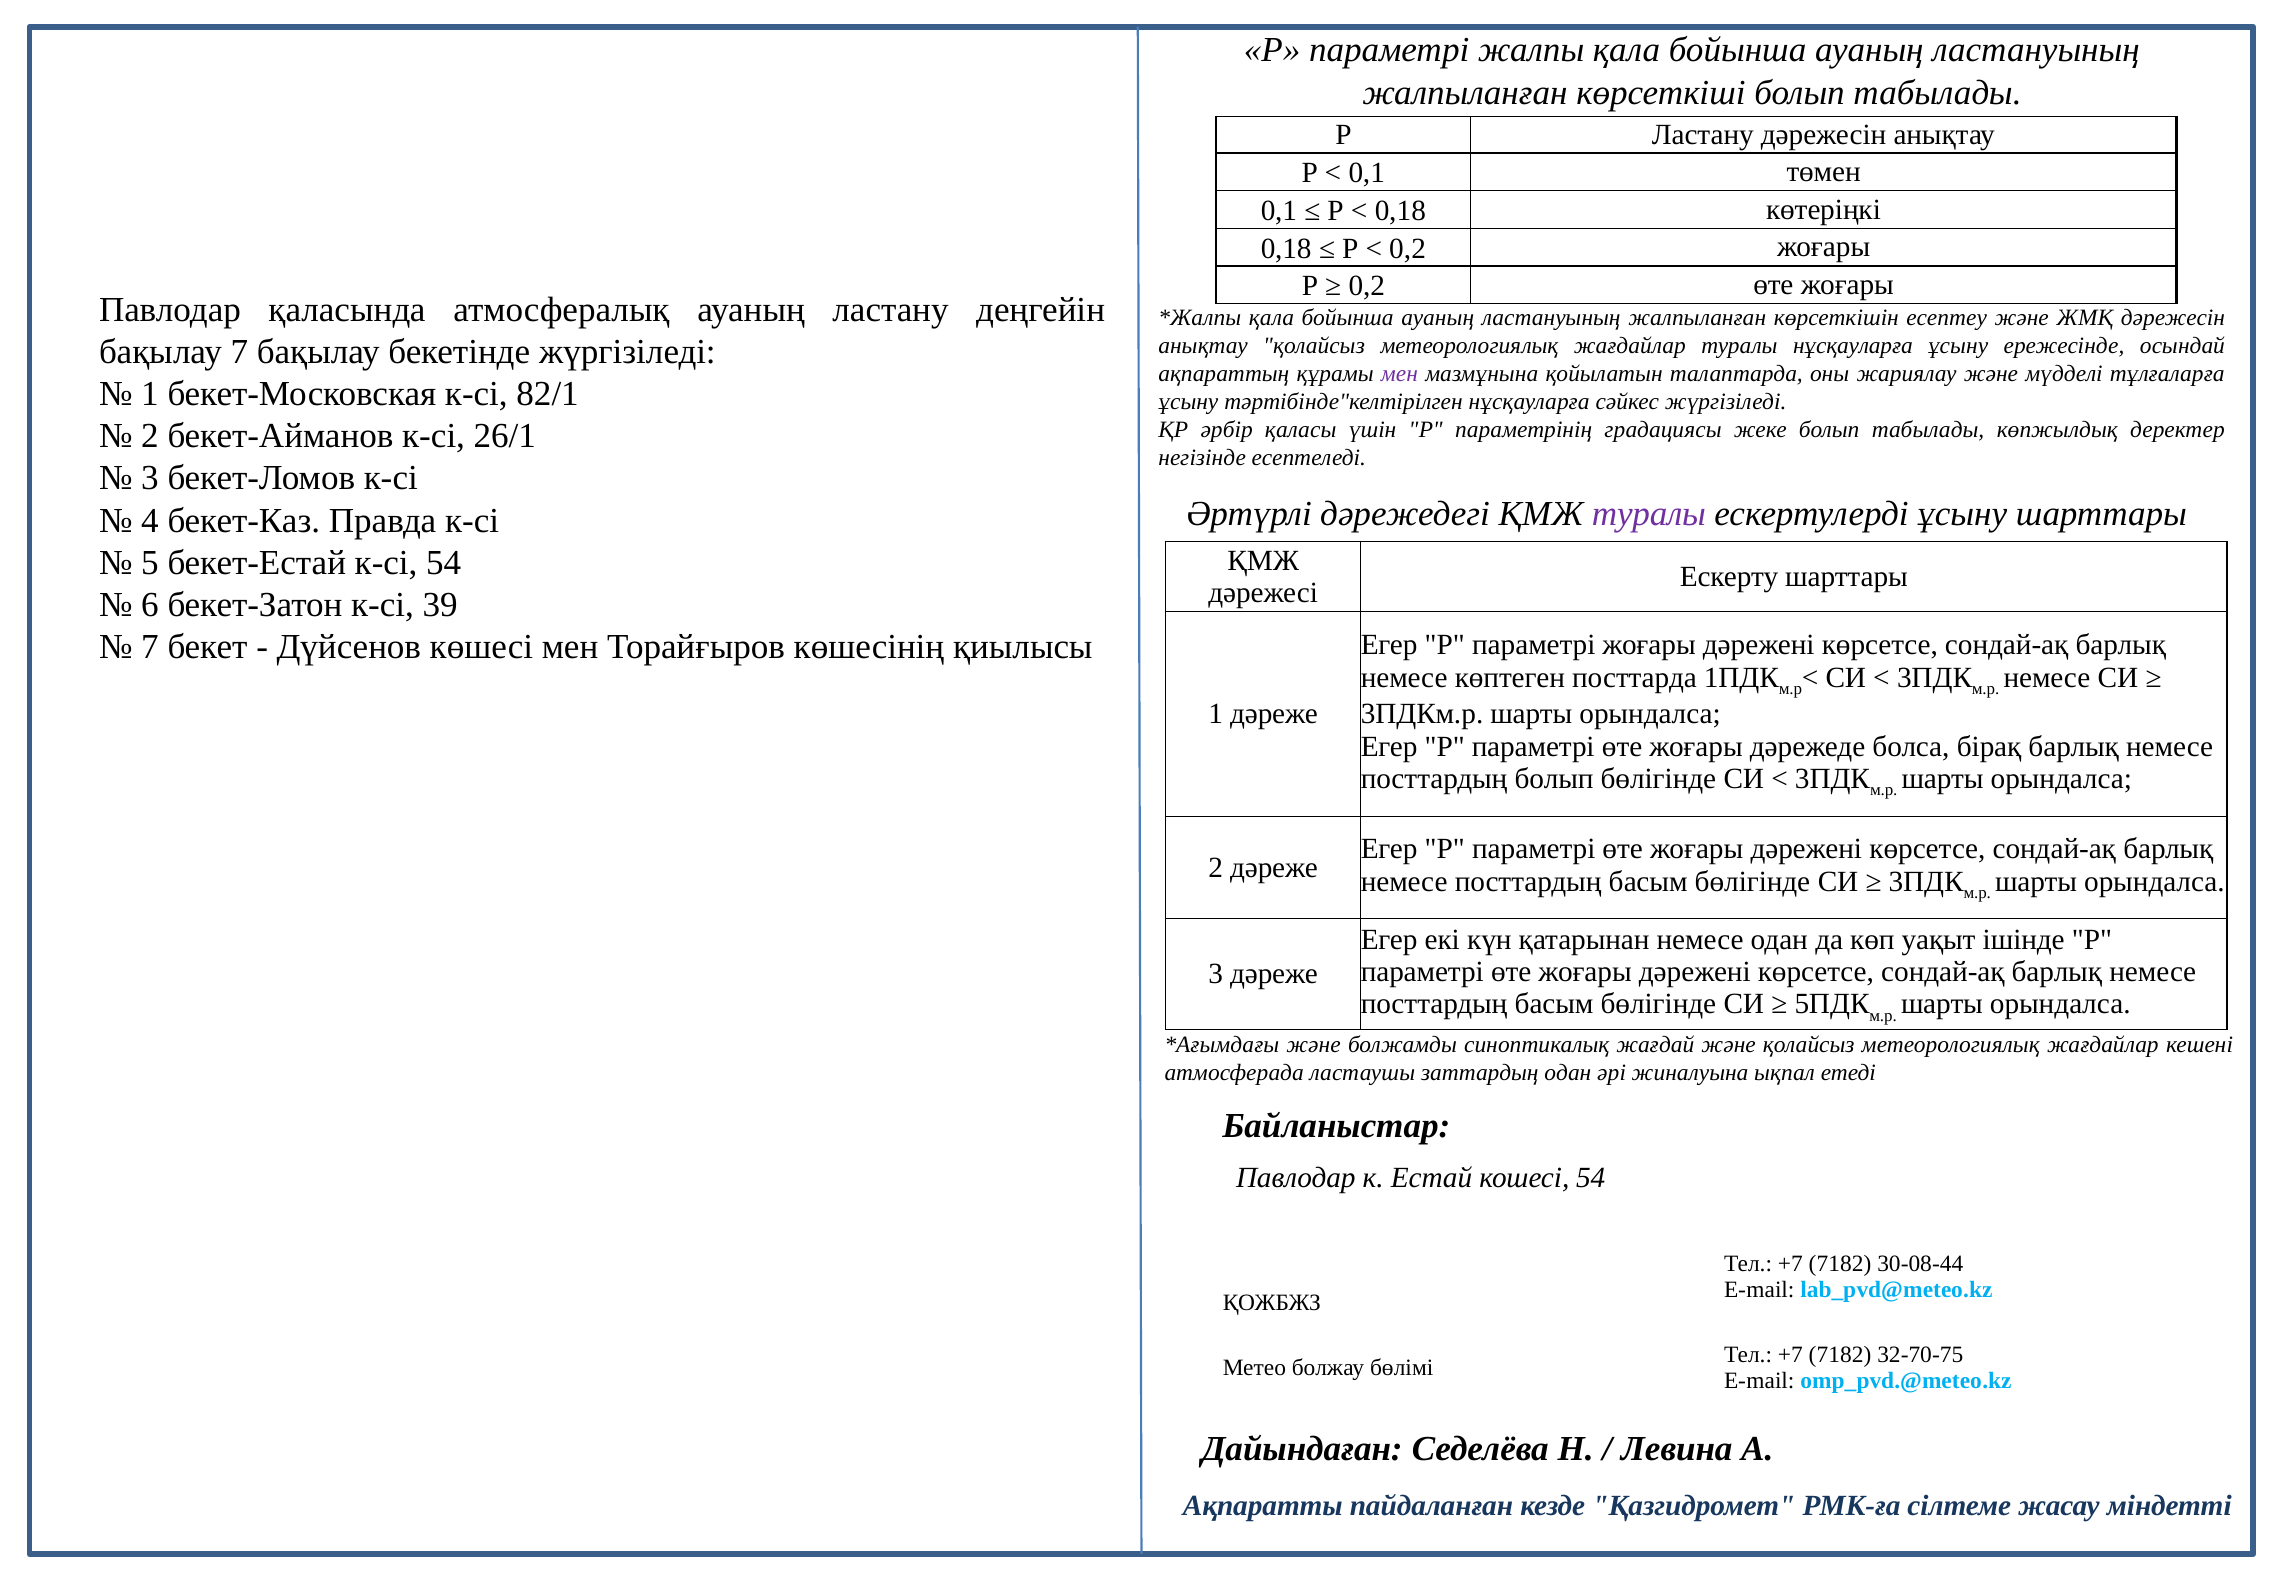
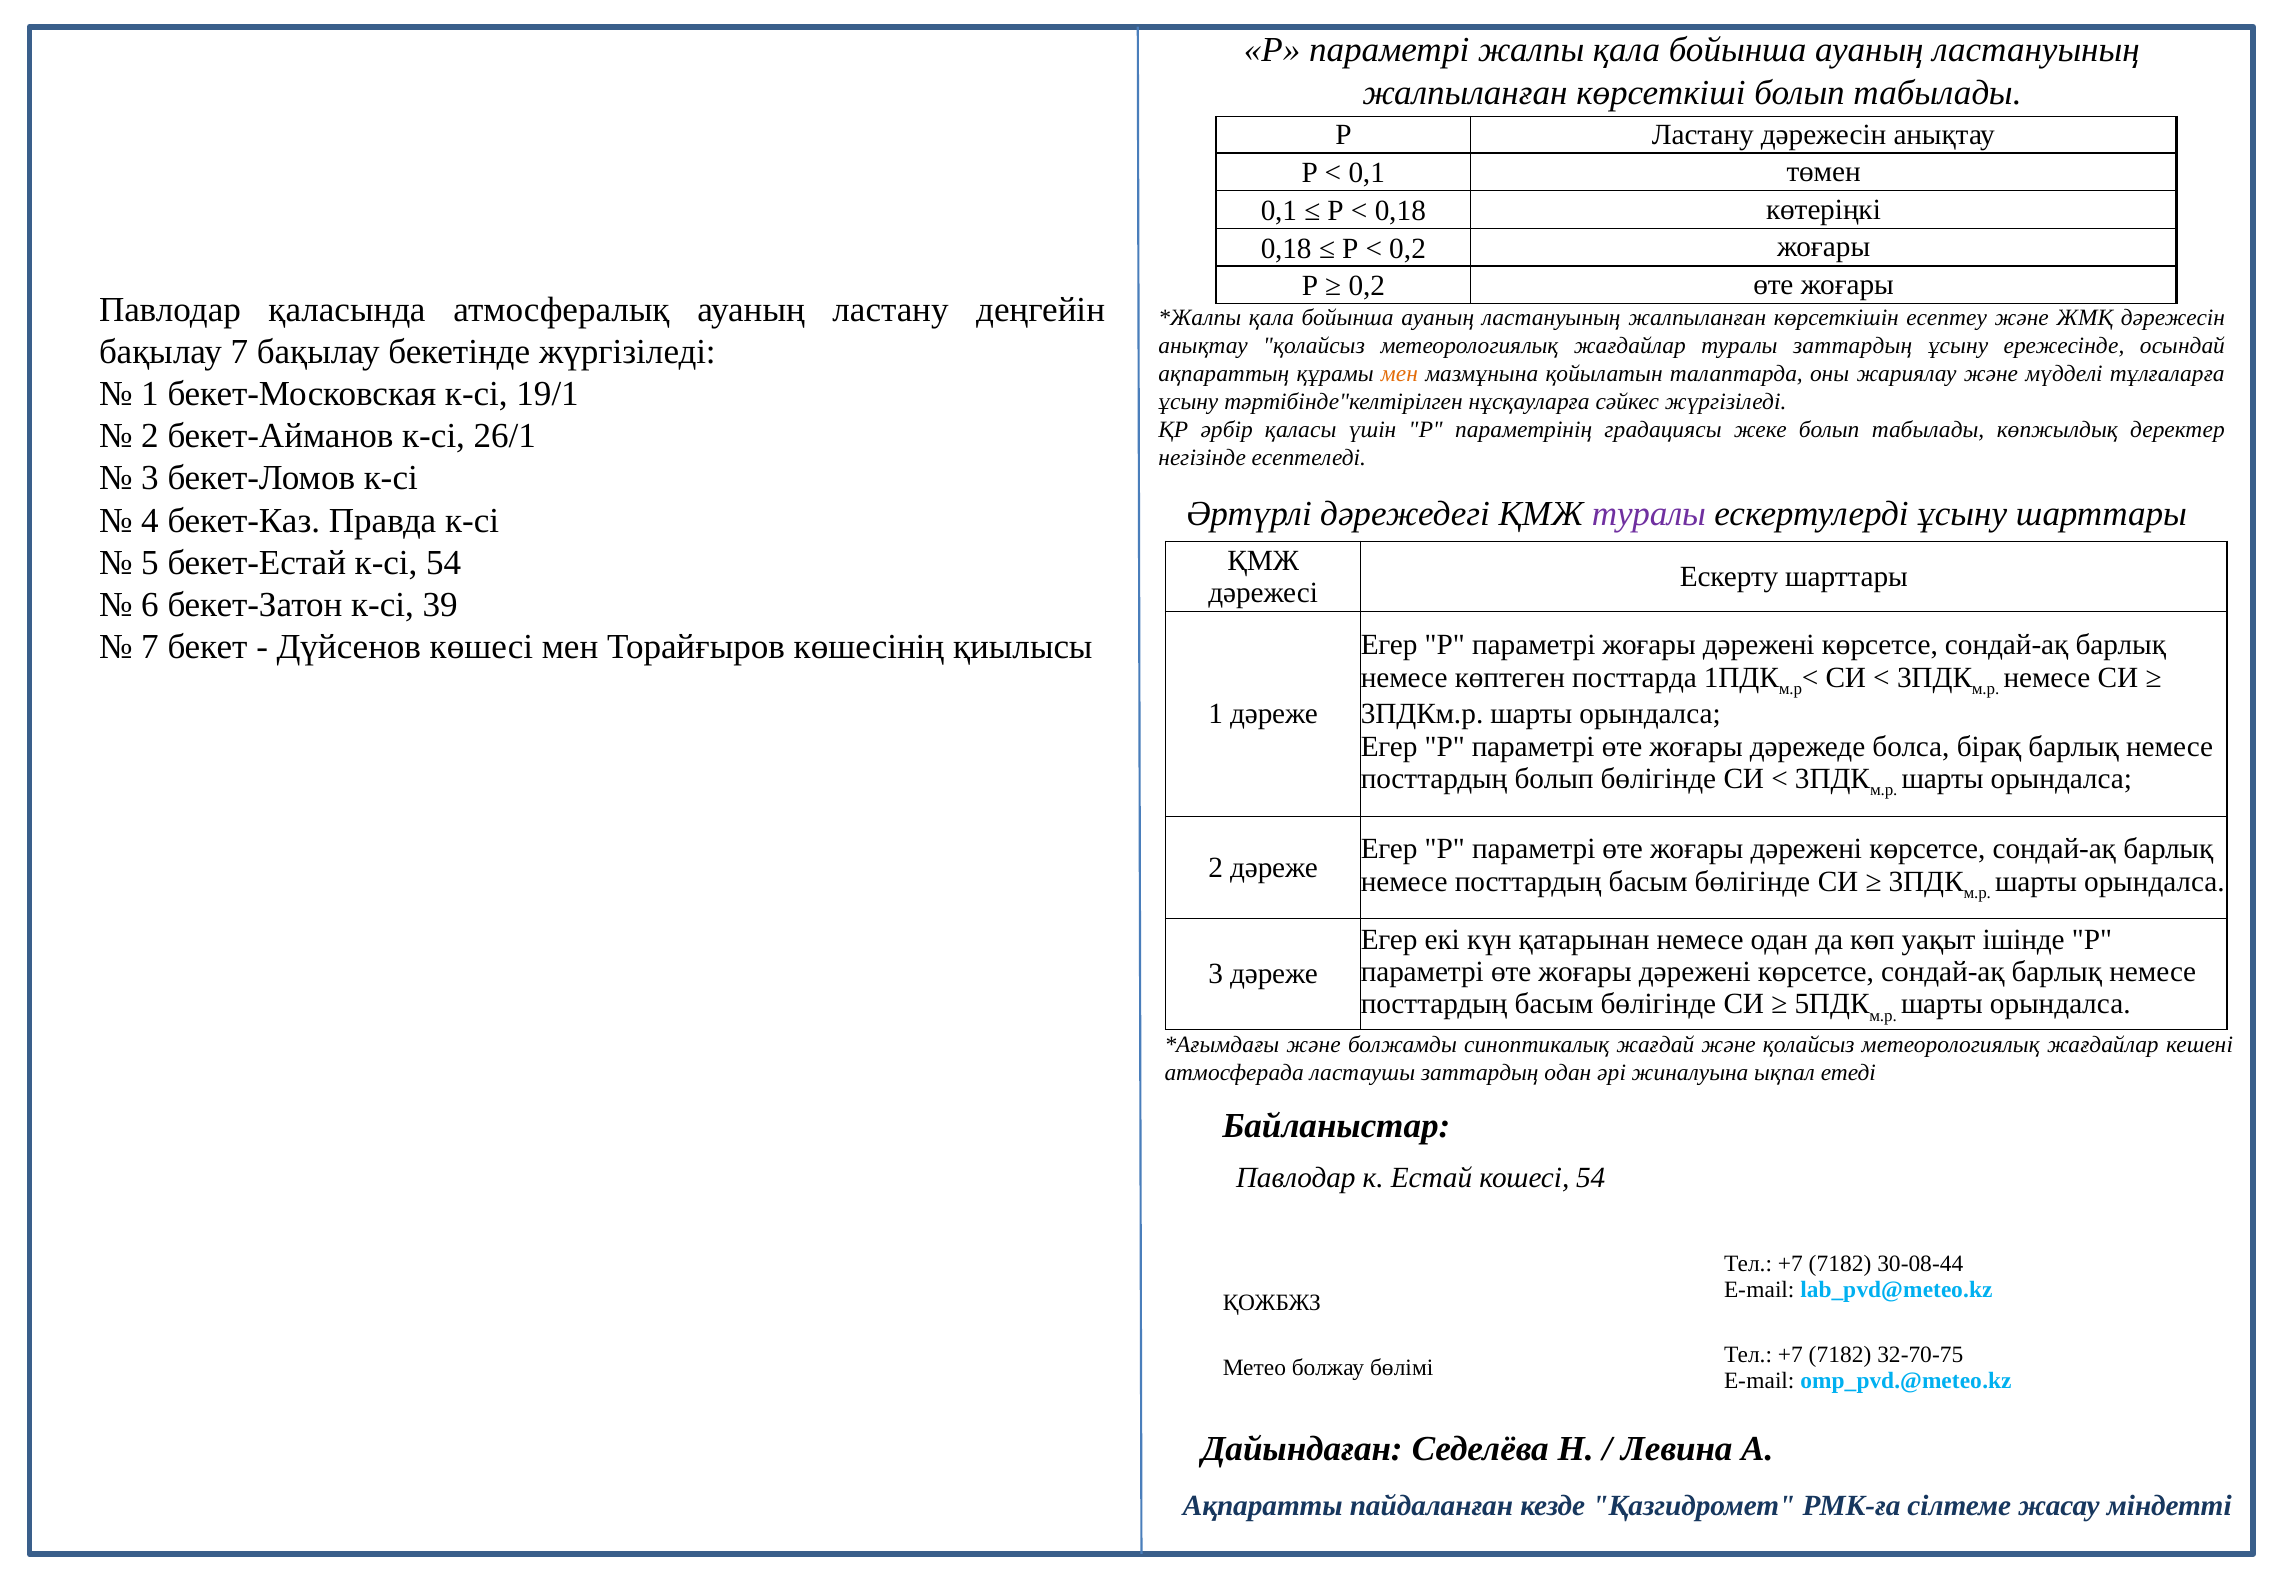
туралы нұсқауларға: нұсқауларға -> заттардың (1853, 346)
мен colour: purple -> orange (1399, 374)
82/1: 82/1 -> 19/1 (548, 394)
